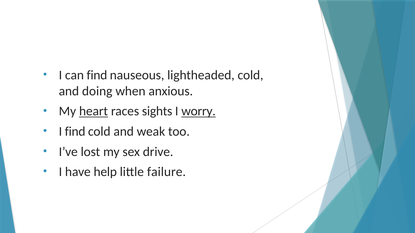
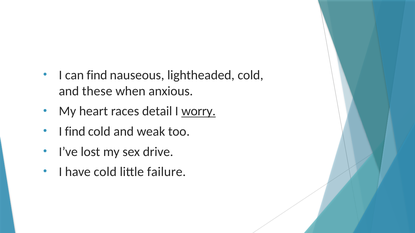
doing: doing -> these (97, 91)
heart underline: present -> none (94, 112)
sights: sights -> detail (157, 112)
have help: help -> cold (105, 172)
